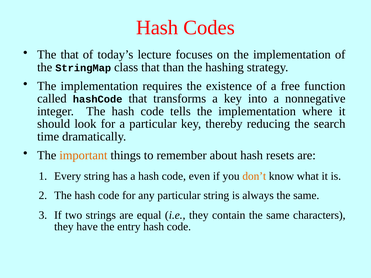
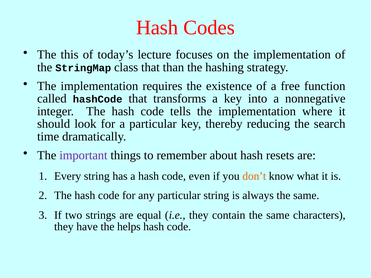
The that: that -> this (70, 55)
important colour: orange -> purple (83, 155)
entry: entry -> helps (129, 227)
